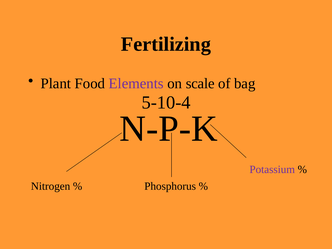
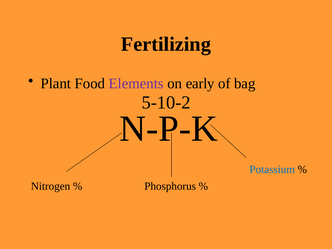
scale: scale -> early (200, 83)
5-10-4: 5-10-4 -> 5-10-2 (166, 103)
Potassium colour: purple -> blue (272, 170)
